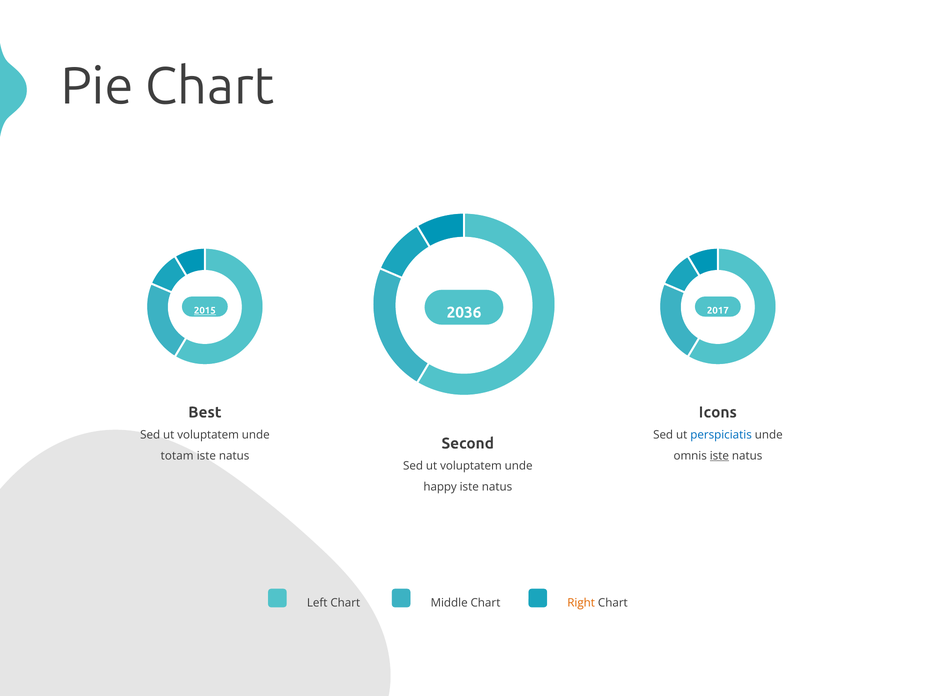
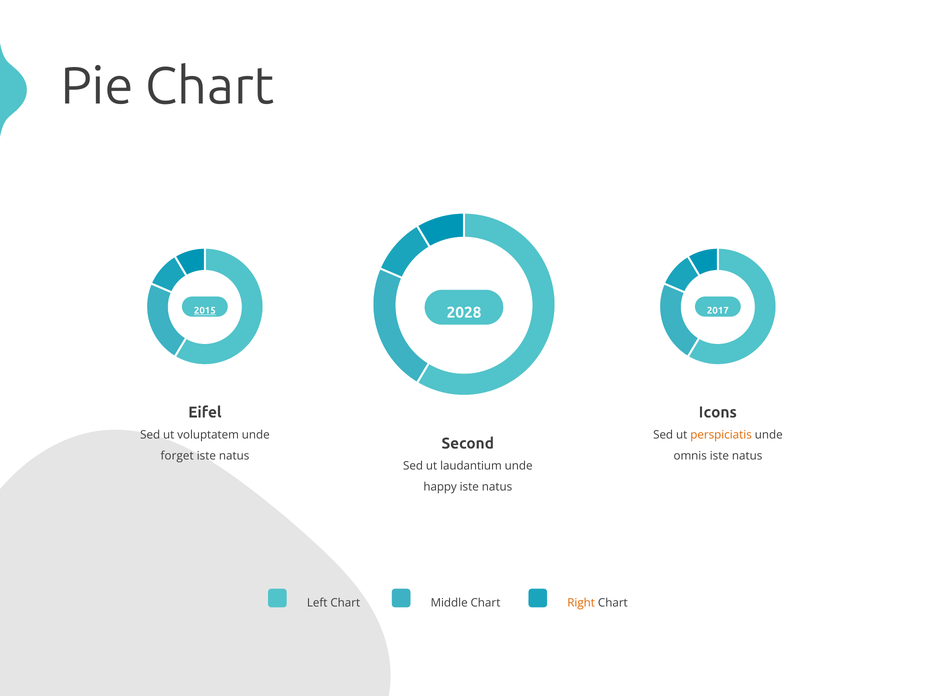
2036: 2036 -> 2028 (464, 312)
Best: Best -> Eifel (205, 412)
perspiciatis colour: blue -> orange (721, 435)
totam: totam -> forget (177, 456)
iste underline: present -> none (719, 456)
voluptatem: voluptatem -> laudantium (471, 466)
